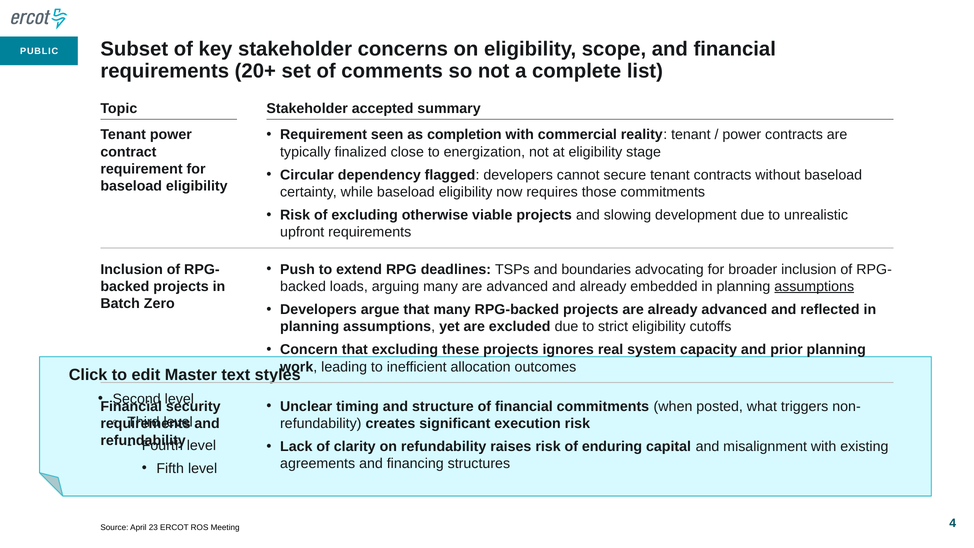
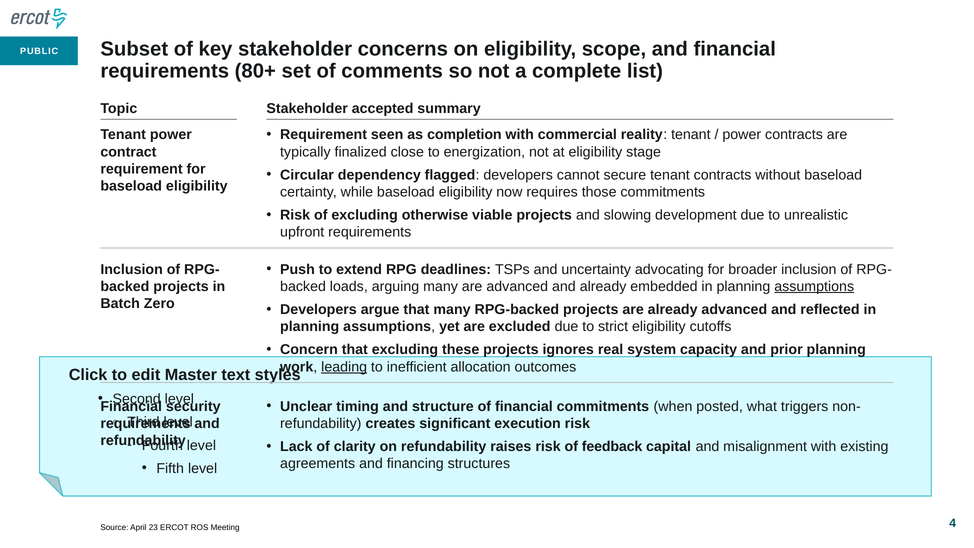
20+: 20+ -> 80+ (255, 71)
boundaries: boundaries -> uncertainty (596, 269)
leading underline: none -> present (344, 367)
enduring: enduring -> feedback (612, 447)
